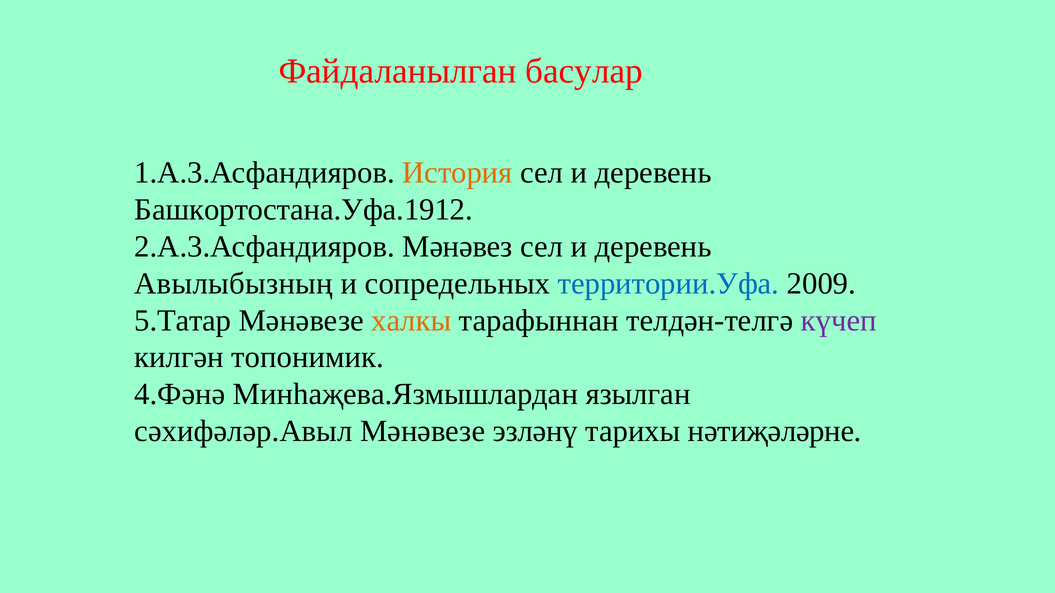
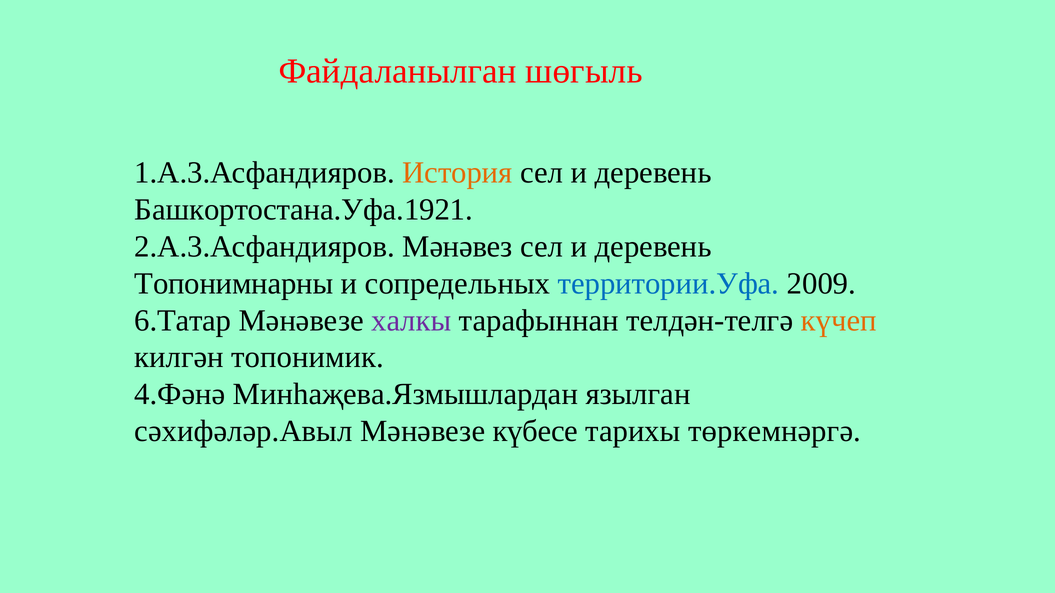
басулар: басулар -> шөгыль (584, 71)
Башкортостана.Уфа.1912: Башкортостана.Уфа.1912 -> Башкортостана.Уфа.1921 (304, 210)
Авылыбызның: Авылыбызның -> Топонимнарны (234, 284)
5.Татар: 5.Татар -> 6.Татар (183, 321)
халкы colour: orange -> purple (411, 321)
күчеп colour: purple -> orange (839, 321)
эзләнү: эзләнү -> күбесе (535, 431)
нәтиҗәләрне: нәтиҗәләрне -> төркемнәргә (775, 431)
